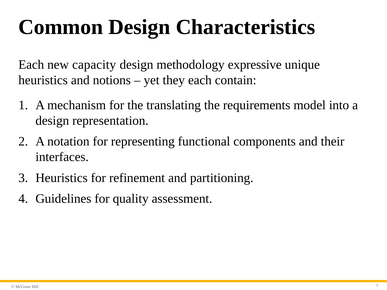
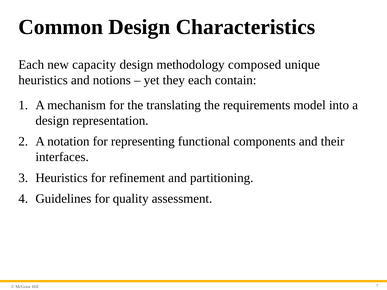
expressive: expressive -> composed (255, 65)
